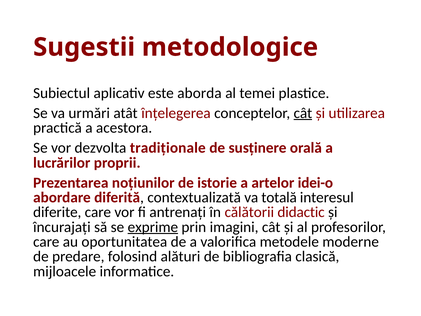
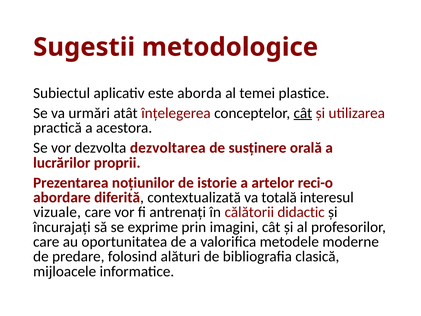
tradiționale: tradiționale -> dezvoltarea (168, 148)
idei-o: idei-o -> reci-o (315, 183)
diferite: diferite -> vizuale (57, 212)
exprime underline: present -> none (153, 227)
